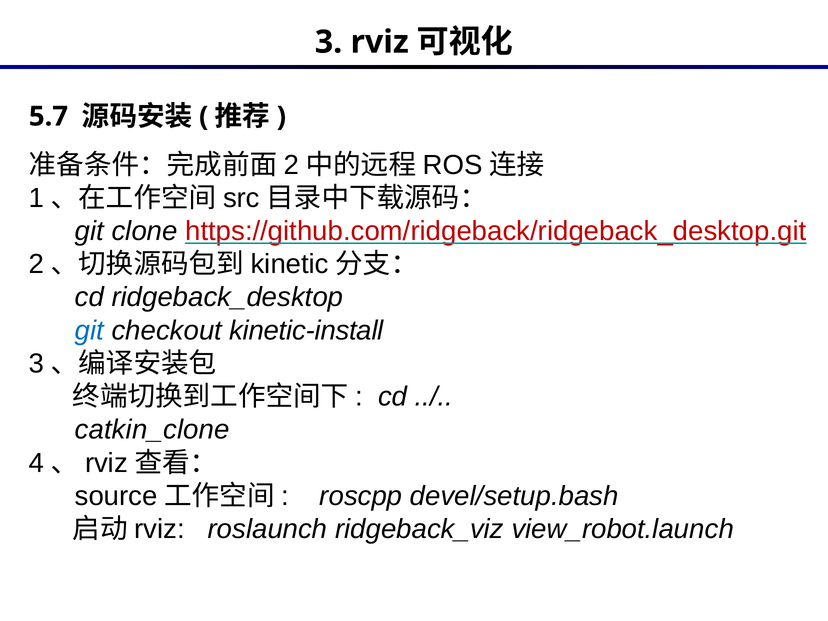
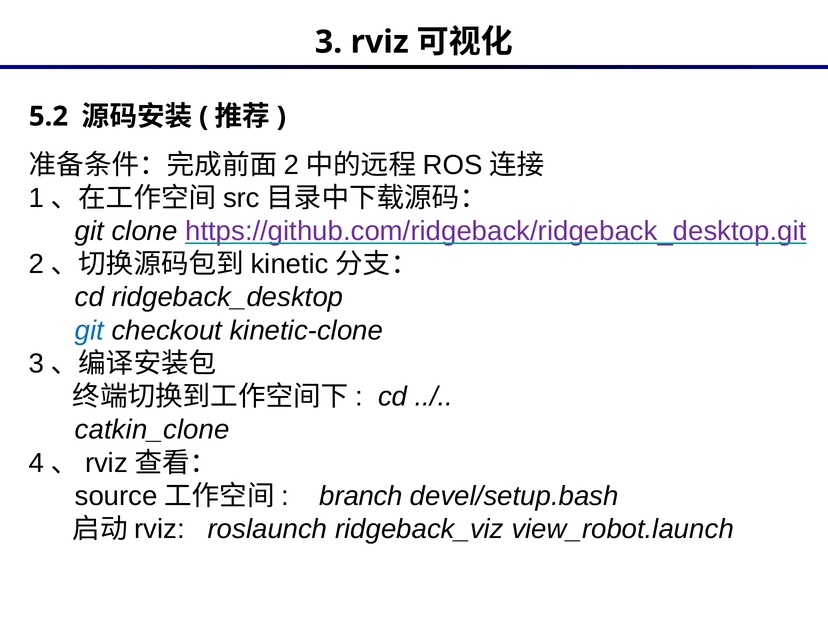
5.7: 5.7 -> 5.2 (48, 116)
https://github.com/ridgeback/ridgeback_desktop.git colour: red -> purple (496, 231)
kinetic-install: kinetic-install -> kinetic-clone (306, 330)
roscpp: roscpp -> branch (361, 496)
